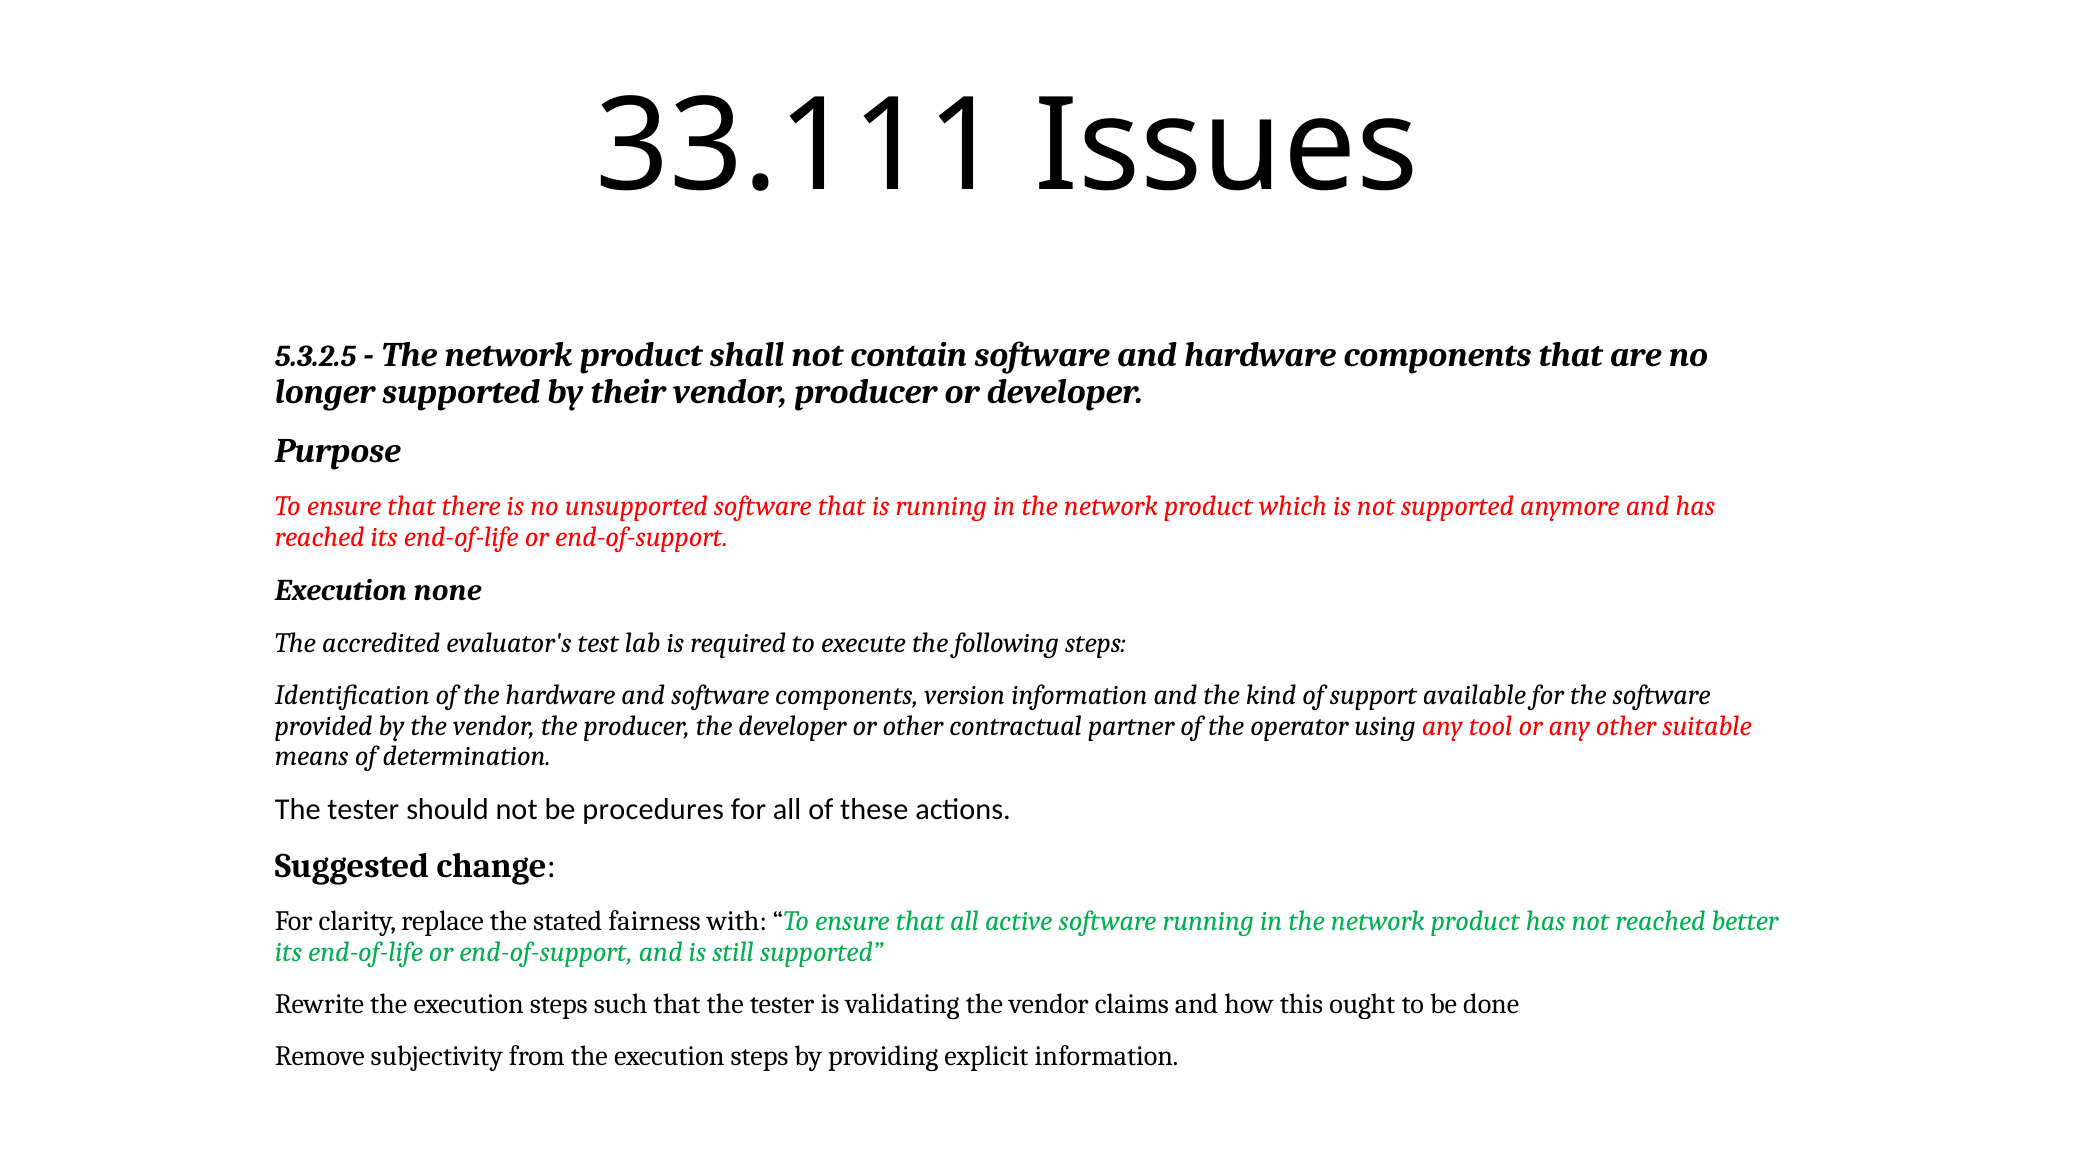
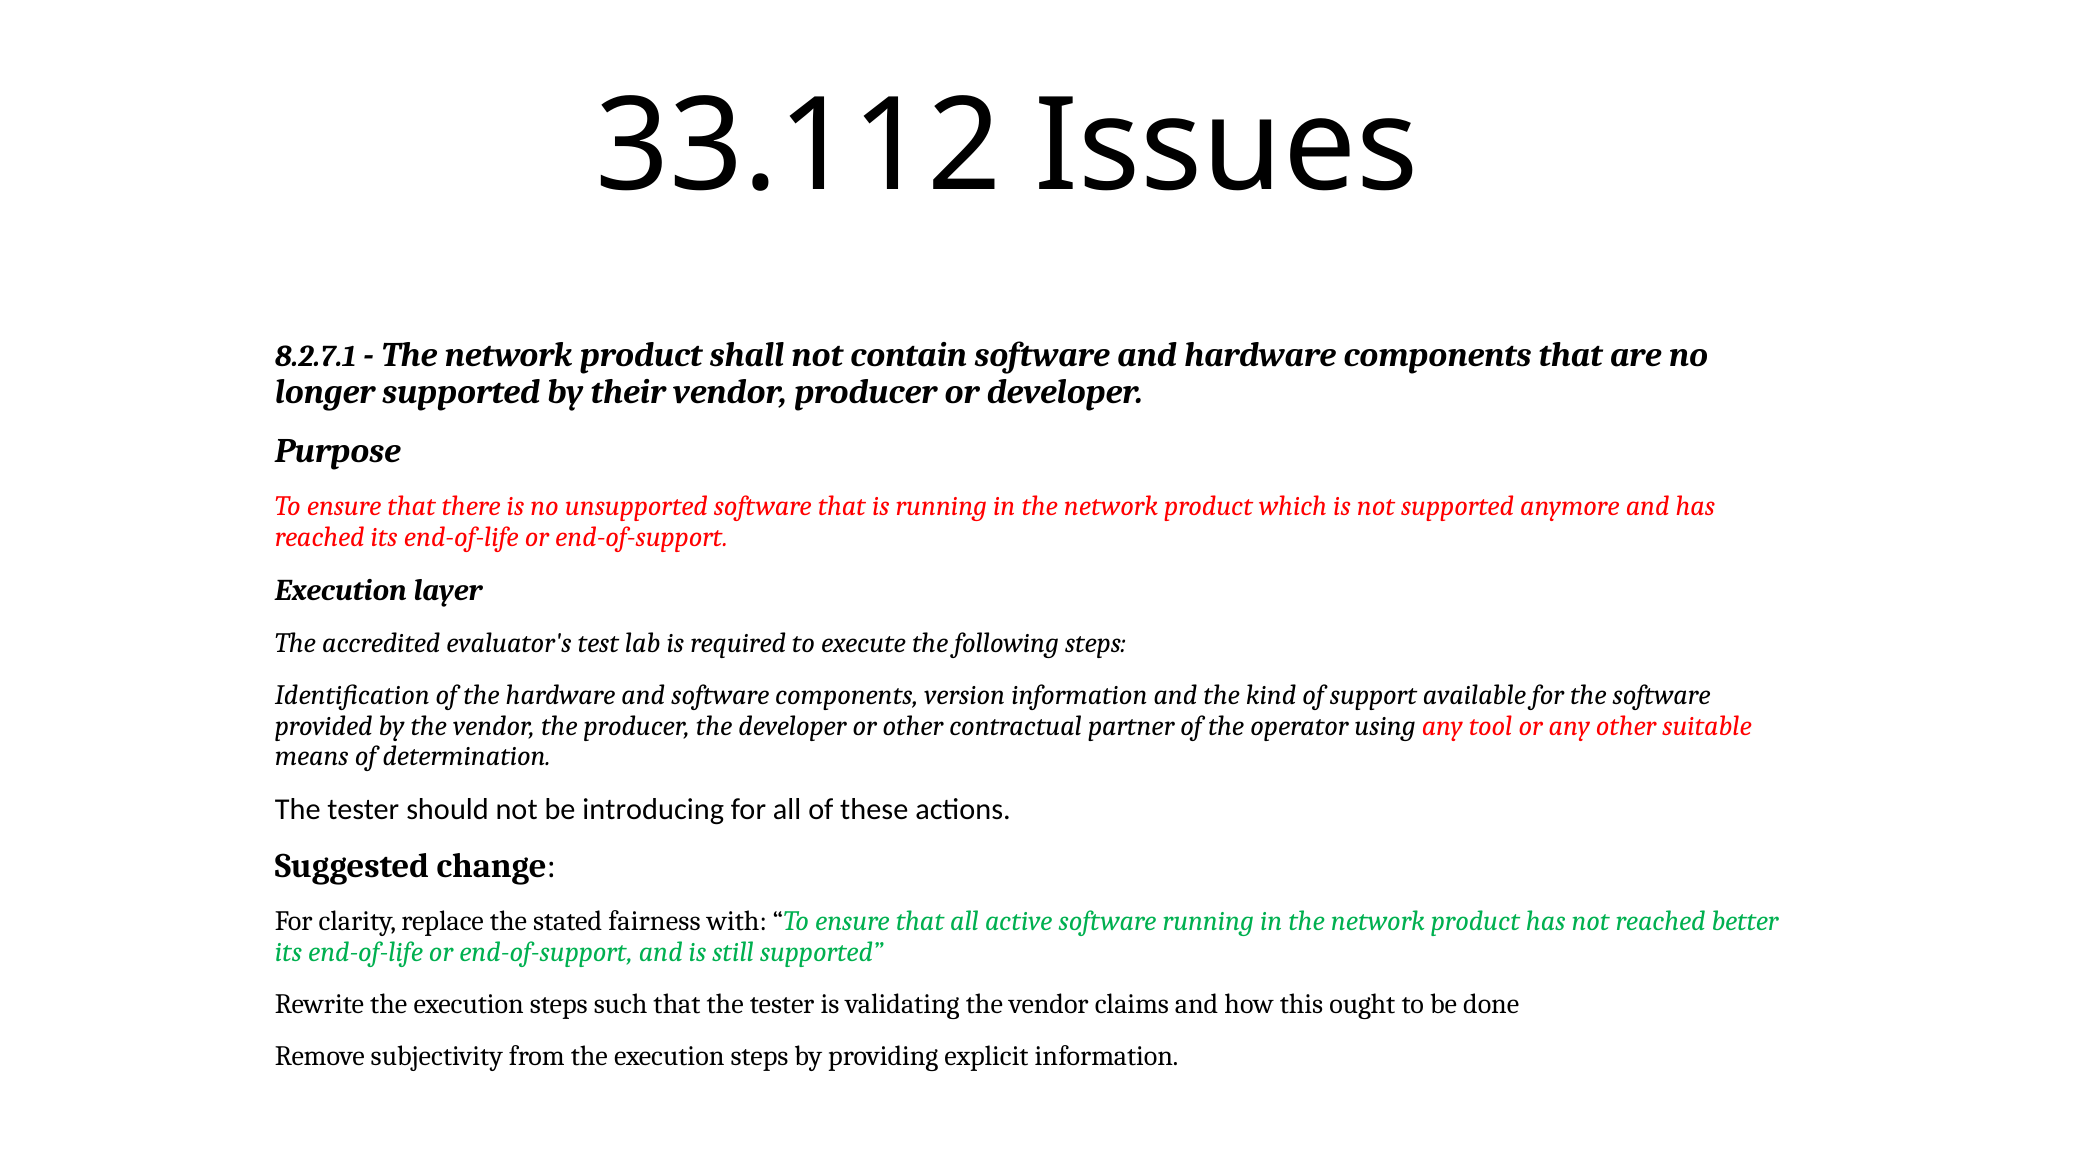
33.111: 33.111 -> 33.112 (798, 146)
5.3.2.5: 5.3.2.5 -> 8.2.7.1 (316, 356)
none: none -> layer (448, 590)
procedures: procedures -> introducing (653, 809)
